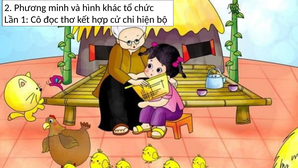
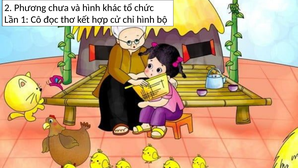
minh: minh -> chưa (59, 8)
chỉ hiện: hiện -> hình (146, 20)
